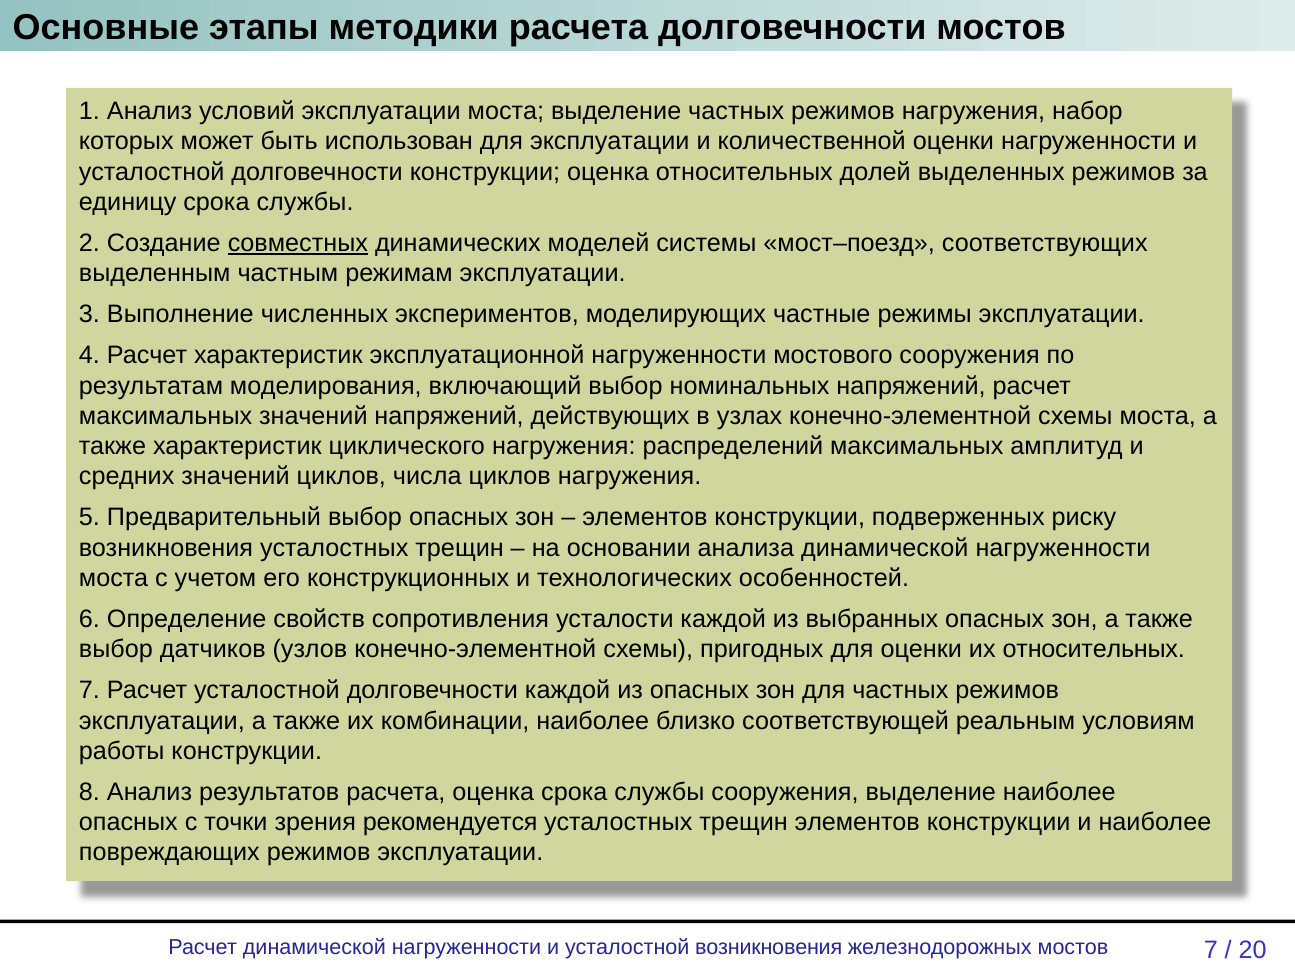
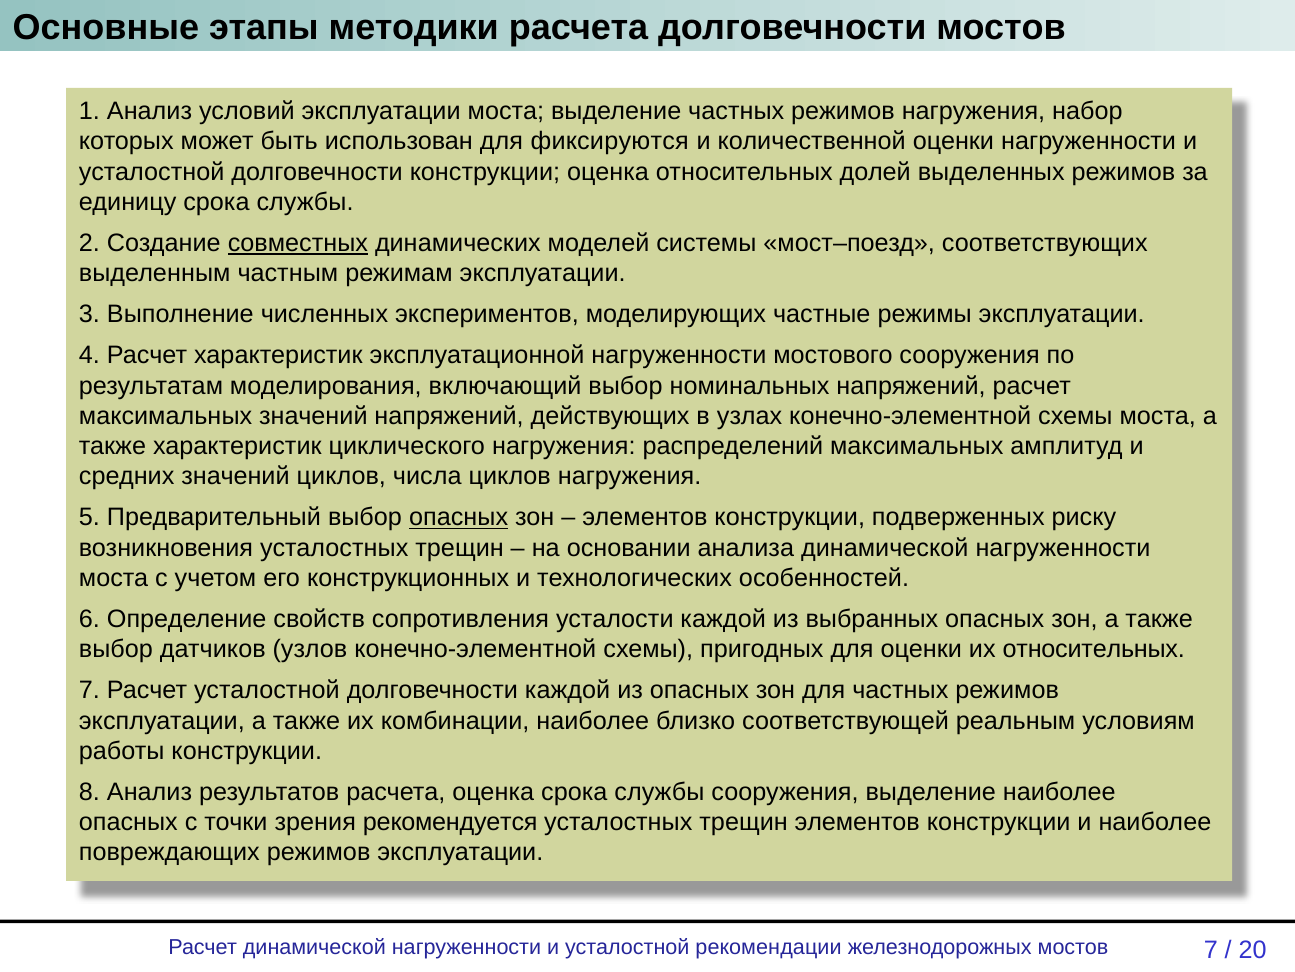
для эксплуатации: эксплуатации -> фиксируются (610, 141)
опасных underline: none -> present (459, 517)
усталостной возникновения: возникновения -> рекомендации (769, 946)
